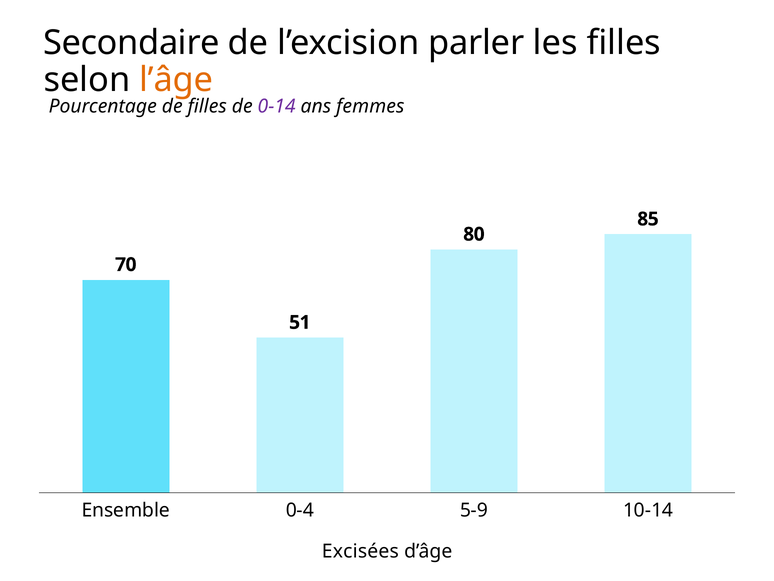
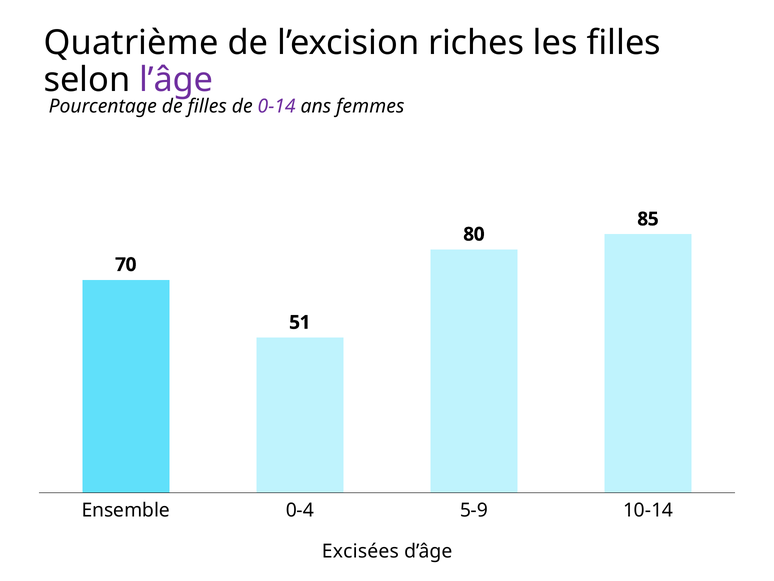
Secondaire: Secondaire -> Quatrième (131, 43)
parler: parler -> riches (476, 43)
l’âge colour: orange -> purple (176, 80)
